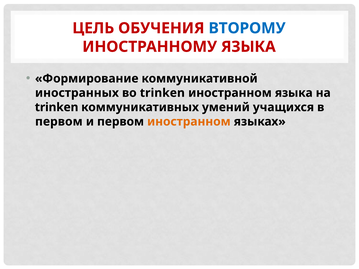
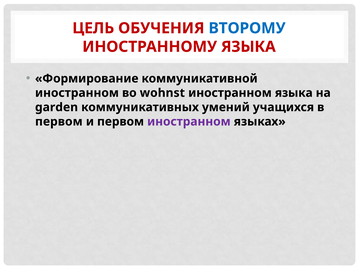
иностранных: иностранных -> иностранном (77, 93)
во trinken: trinken -> wohnst (162, 93)
trinken: trinken -> garden (57, 107)
иностранном colour: orange -> purple (189, 122)
